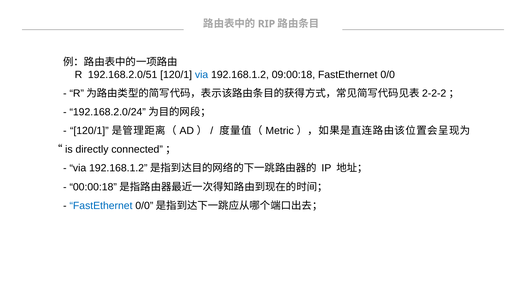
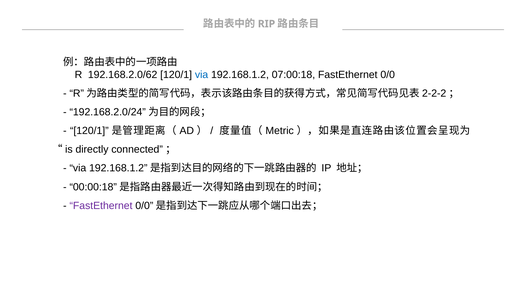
192.168.2.0/51: 192.168.2.0/51 -> 192.168.2.0/62 (123, 75)
09:00:18: 09:00:18 -> 07:00:18 (293, 75)
FastEthernet colour: blue -> purple (101, 206)
